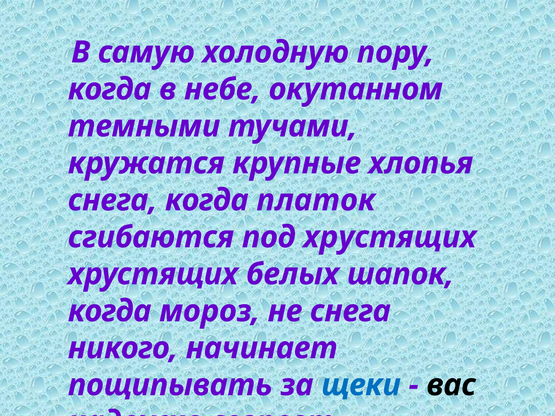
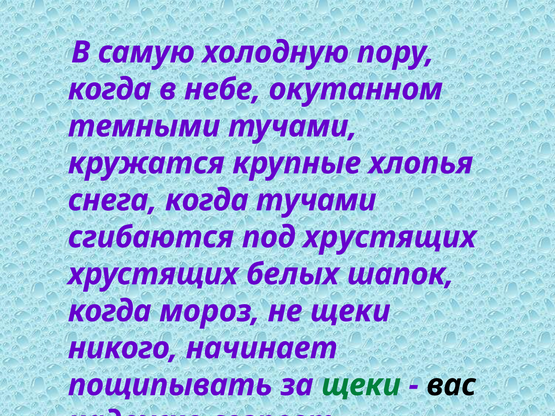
когда платок: платок -> тучами (316, 200)
не снега: снега -> щеки (350, 311)
щеки colour: blue -> green (361, 385)
